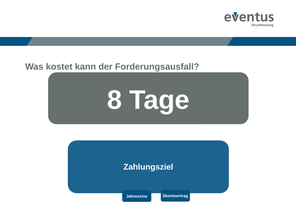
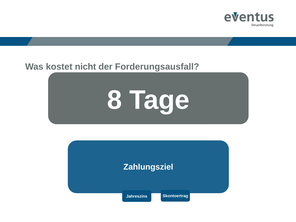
kann: kann -> nicht (85, 67)
